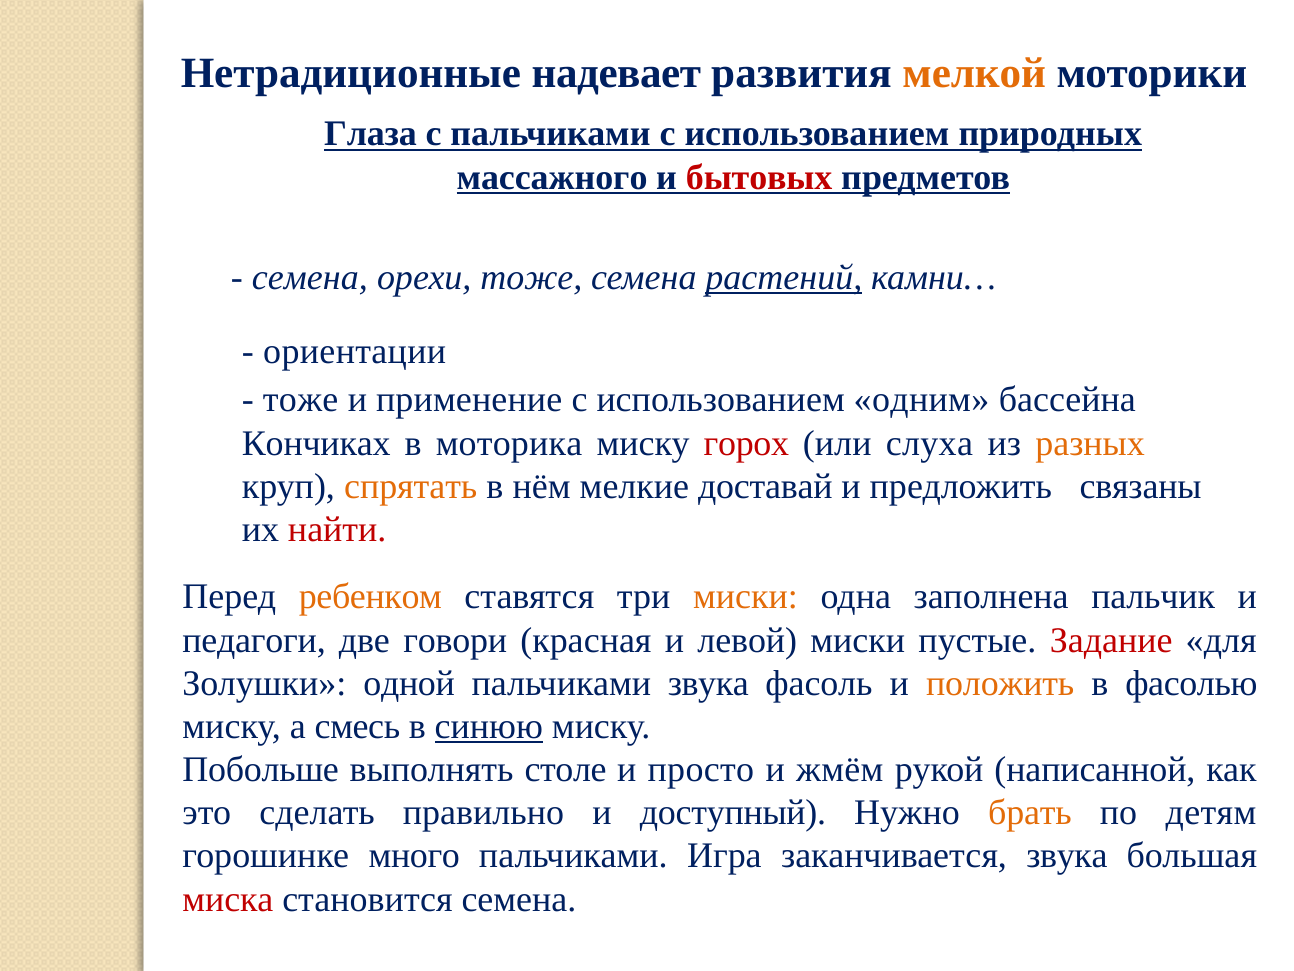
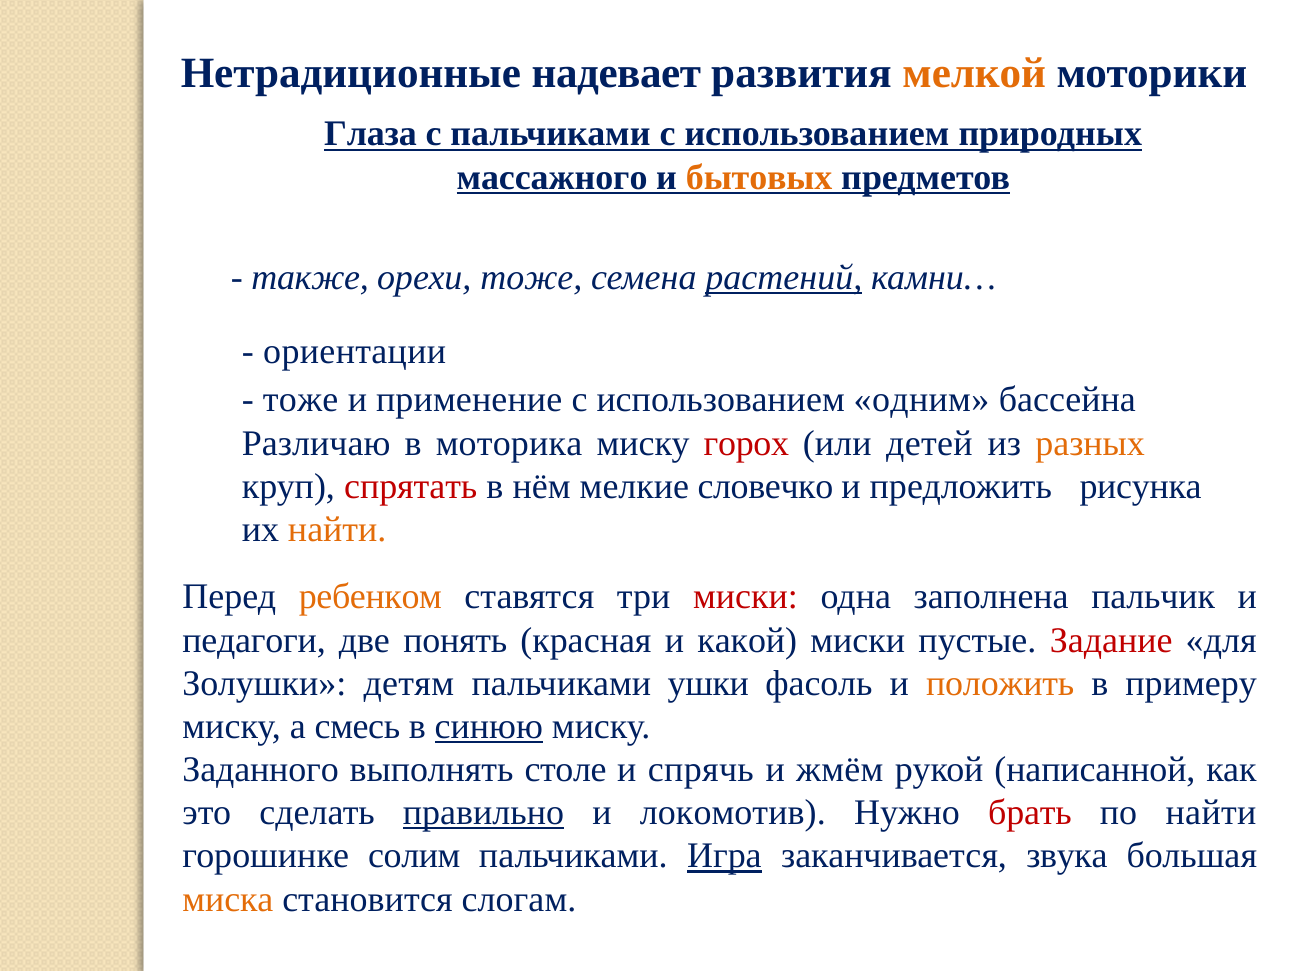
бытовых colour: red -> orange (759, 177)
семена: семена -> также (310, 277)
Кончиках: Кончиках -> Различаю (316, 443)
слуха: слуха -> детей (929, 443)
спрятать colour: orange -> red (411, 486)
доставай: доставай -> словечко (765, 486)
связаны: связаны -> рисунка (1141, 486)
найти colour: red -> orange (337, 529)
миски colour: orange -> red (745, 597)
говори: говори -> понять (455, 640)
левой: левой -> какой (747, 640)
одной: одной -> детям (409, 683)
пальчиками звука: звука -> ушки (708, 683)
фасолью: фасолью -> примеру (1191, 683)
Побольше: Побольше -> Заданного (261, 769)
просто: просто -> спрячь (701, 769)
правильно underline: none -> present (484, 812)
доступный: доступный -> локомотив (733, 812)
брать colour: orange -> red (1030, 812)
по детям: детям -> найти (1211, 812)
много: много -> солим (414, 856)
Игра underline: none -> present (724, 856)
миска colour: red -> orange (228, 899)
становится семена: семена -> слогам (519, 899)
